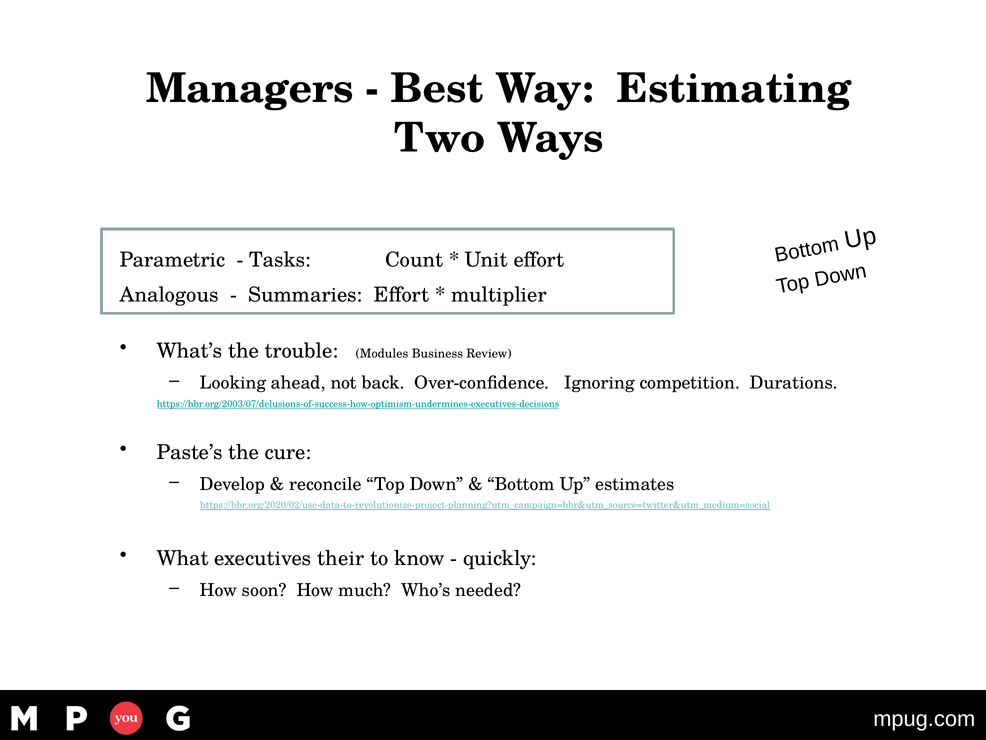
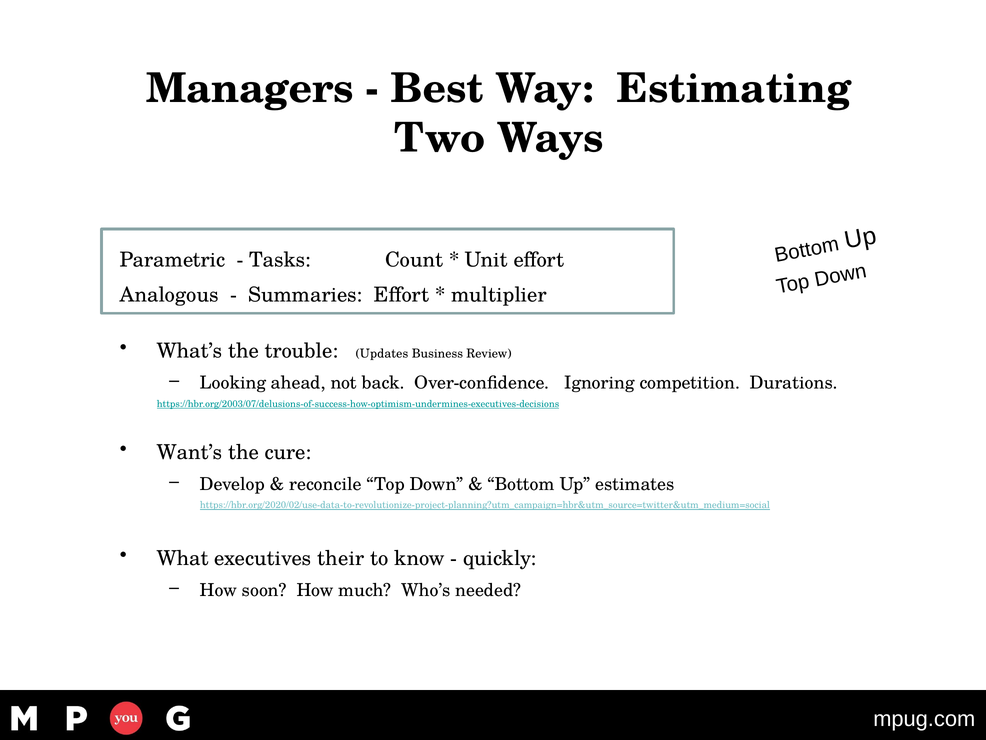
Modules: Modules -> Updates (382, 353)
Paste’s: Paste’s -> Want’s (190, 452)
